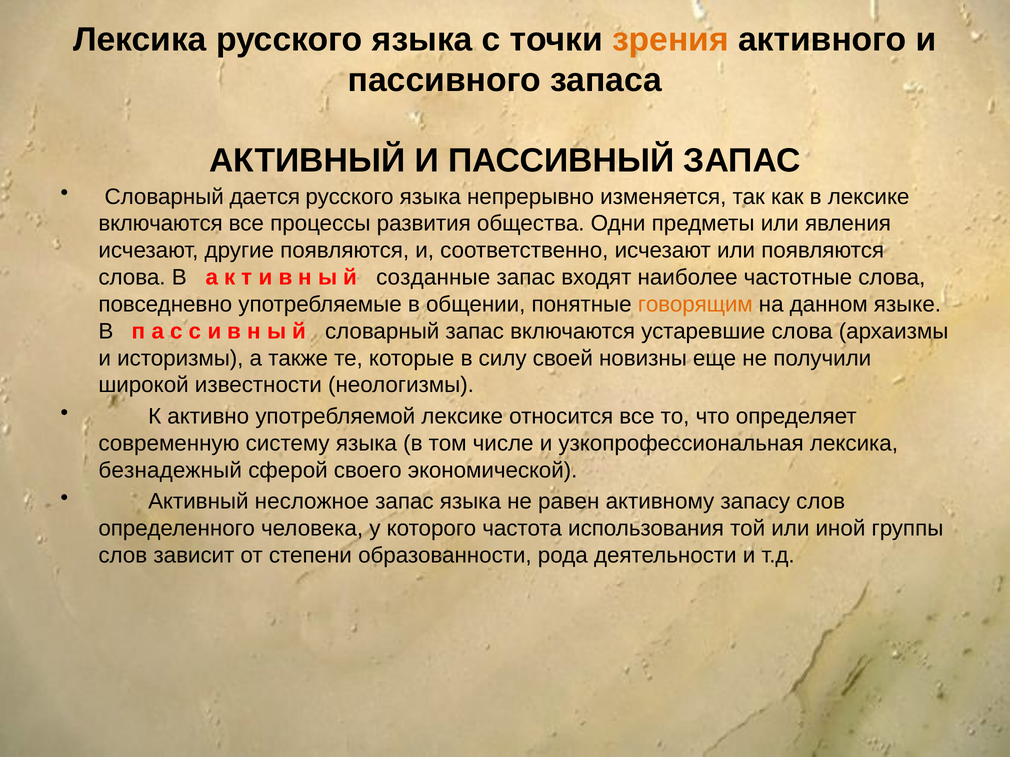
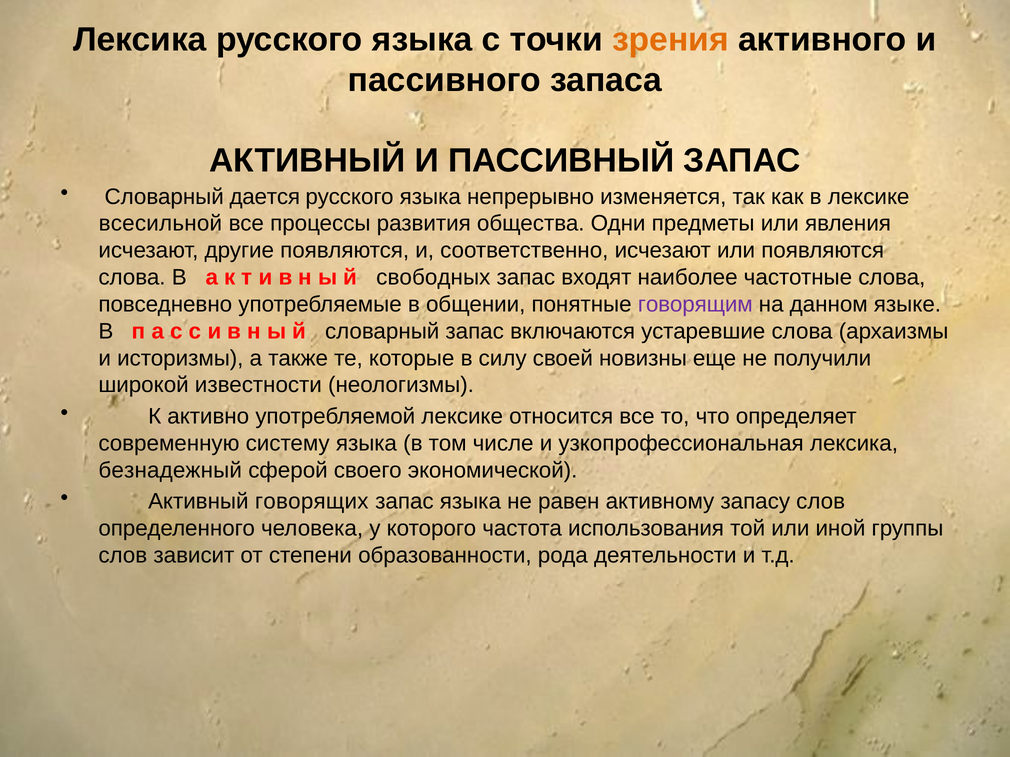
включаются: включаются -> всесильной (160, 224)
созданные: созданные -> свободных (433, 278)
говорящим colour: orange -> purple (695, 305)
несложное: несложное -> говорящих (312, 502)
